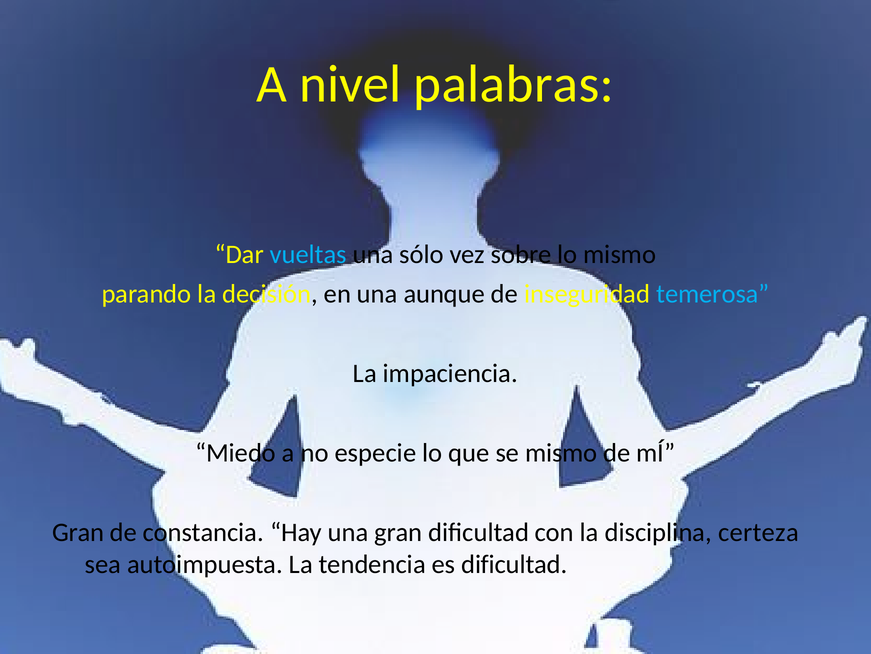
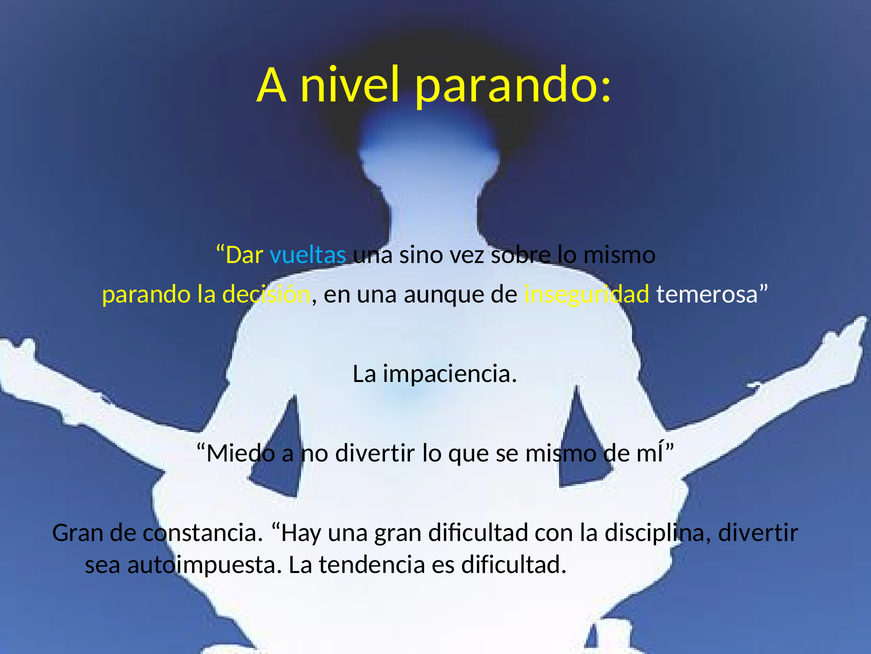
nivel palabras: palabras -> parando (514, 84)
sólo: sólo -> sino (421, 254)
temerosa colour: light blue -> white (713, 294)
no especie: especie -> divertir (375, 452)
disciplina certeza: certeza -> divertir (758, 532)
